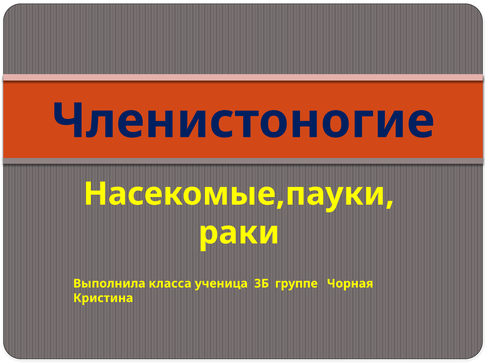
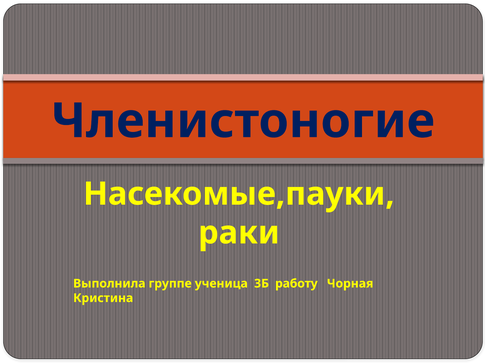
класса: класса -> группе (170, 284)
группе: группе -> работу (296, 284)
